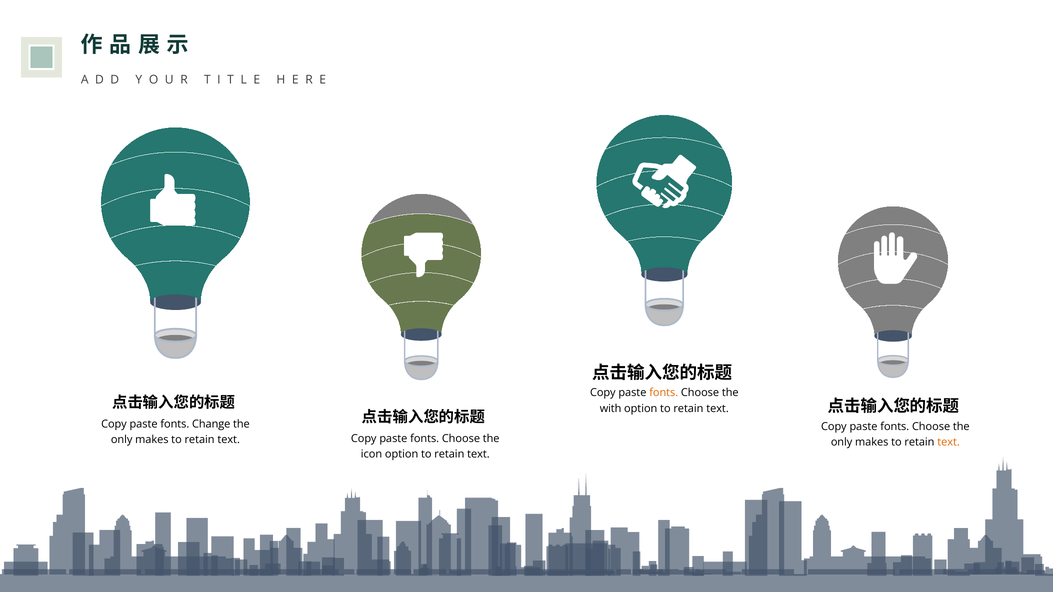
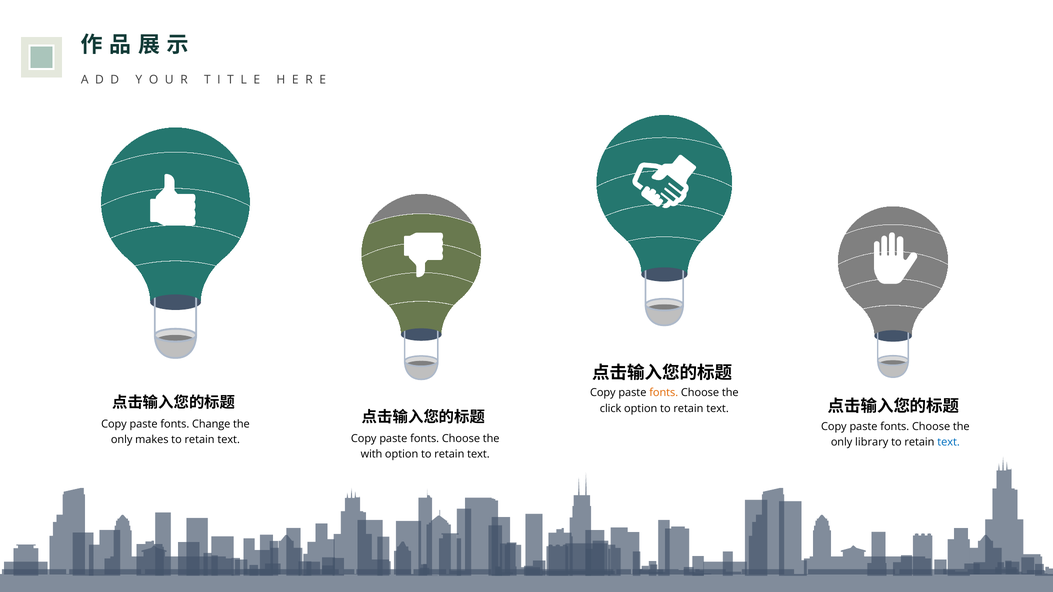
with: with -> click (611, 409)
makes: makes -> library (872, 443)
text colour: orange -> blue (949, 443)
icon: icon -> with (372, 454)
